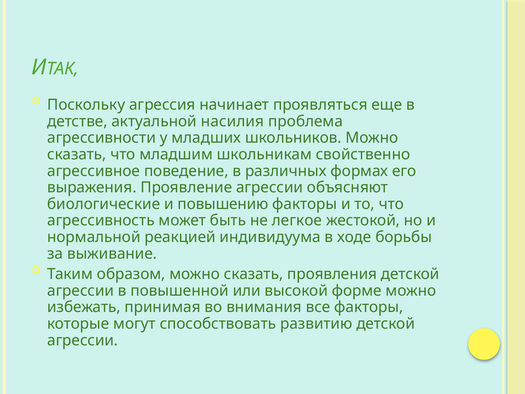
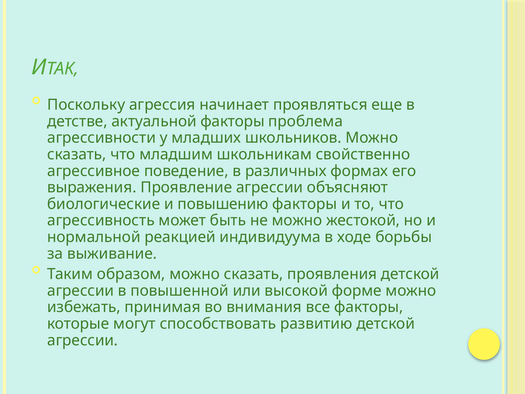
актуальной насилия: насилия -> факторы (233, 121)
не легкое: легкое -> можно (297, 220)
